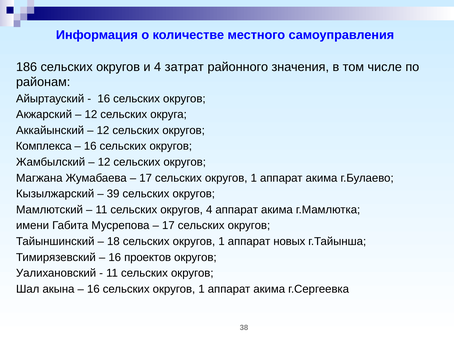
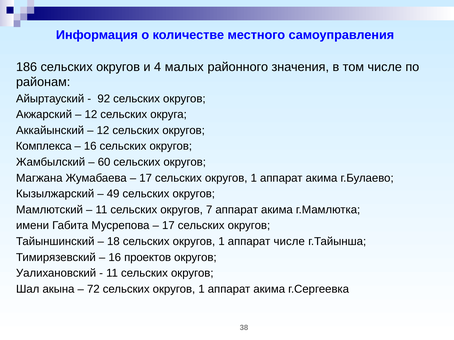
затрат: затрат -> малых (184, 67)
16: 16 -> 92 (104, 99)
12: 12 -> 60 (104, 162)
39: 39 -> 49 (113, 194)
округов 4: 4 -> 7 (209, 210)
аппарат новых: новых -> числе (289, 242)
16: 16 -> 72 (93, 289)
